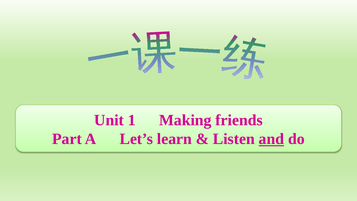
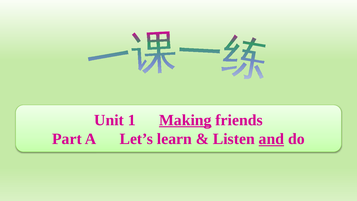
Making underline: none -> present (185, 120)
